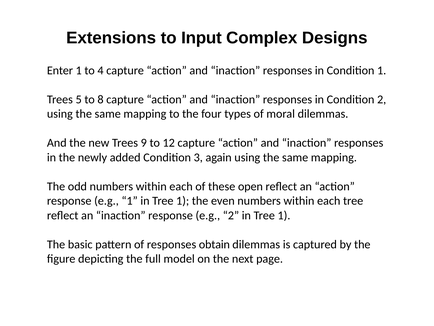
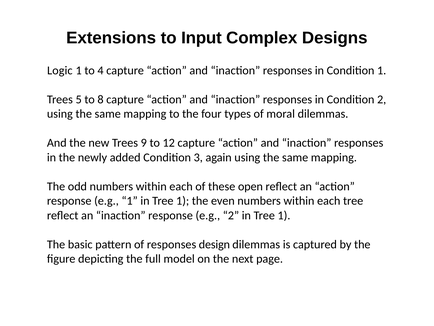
Enter: Enter -> Logic (60, 70)
obtain: obtain -> design (214, 244)
